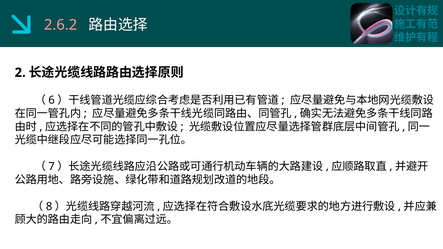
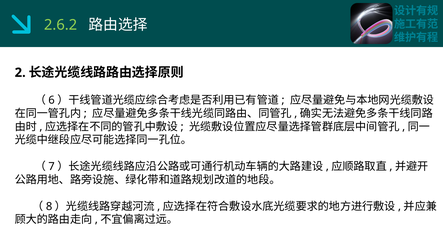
2.6.2 colour: pink -> light green (61, 25)
